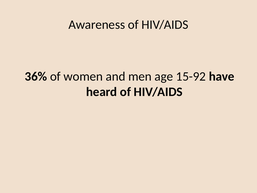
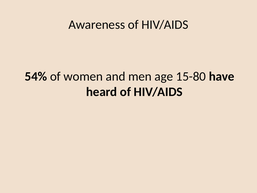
36%: 36% -> 54% (36, 76)
15-92: 15-92 -> 15-80 (191, 76)
